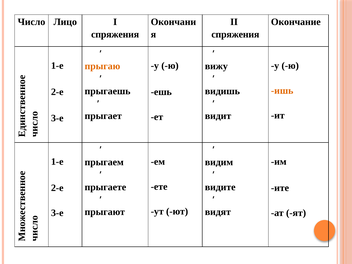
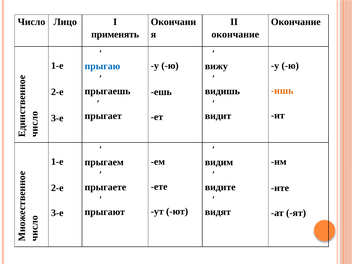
спряжения: спряжения -> применять (115, 34)
спряжения: спряжения -> окончание (235, 34)
прыгаю colour: orange -> blue (102, 66)
